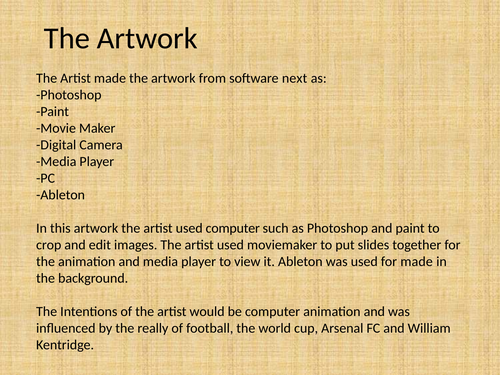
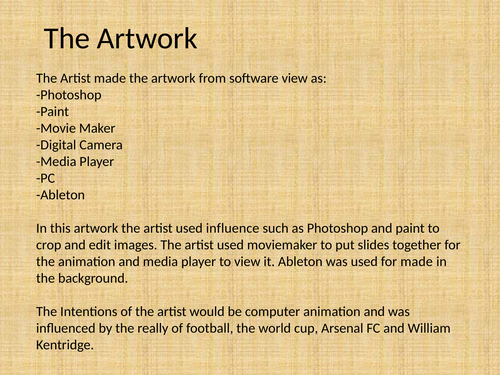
software next: next -> view (295, 78)
used computer: computer -> influence (233, 228)
